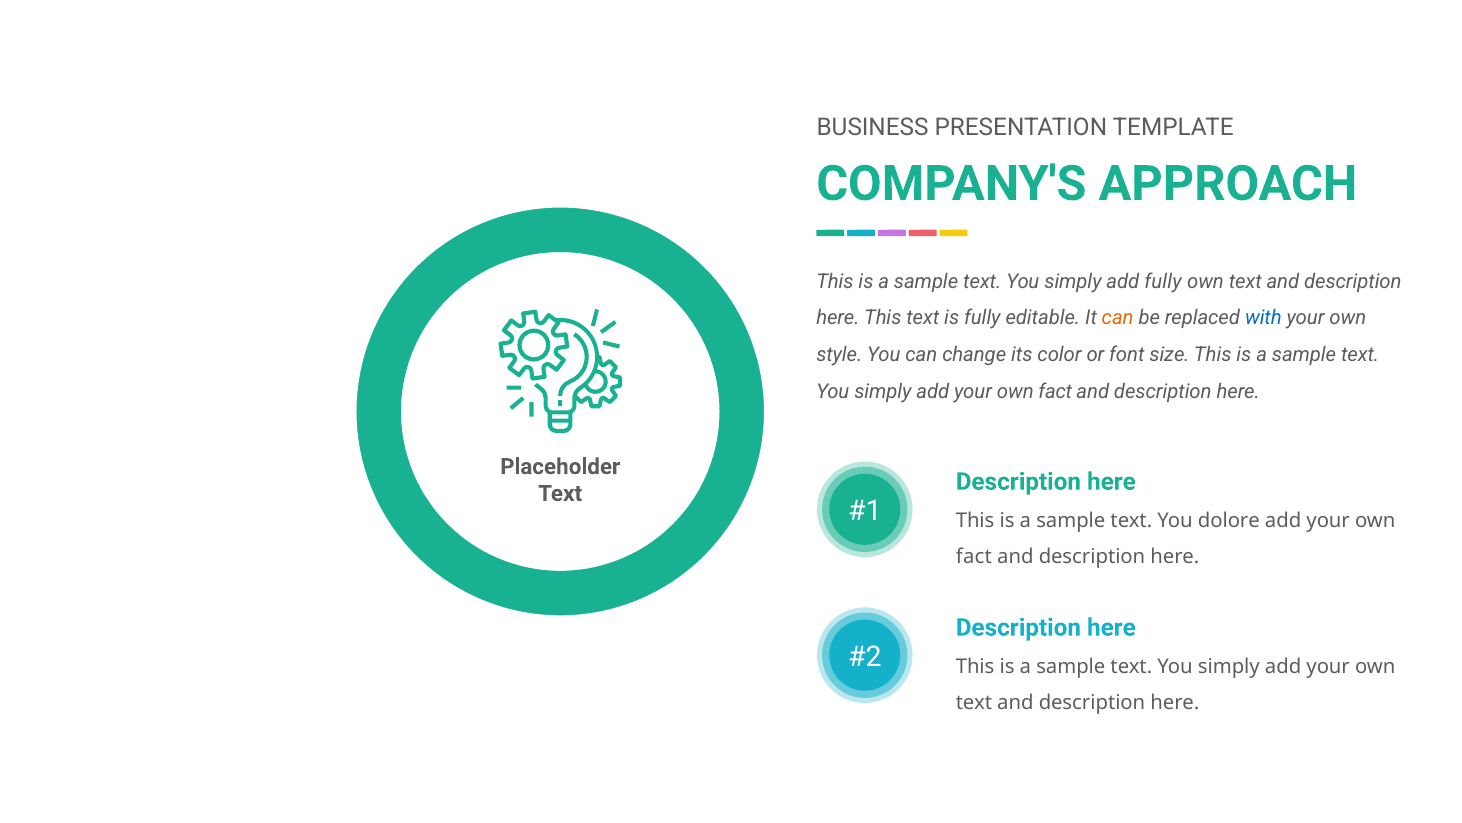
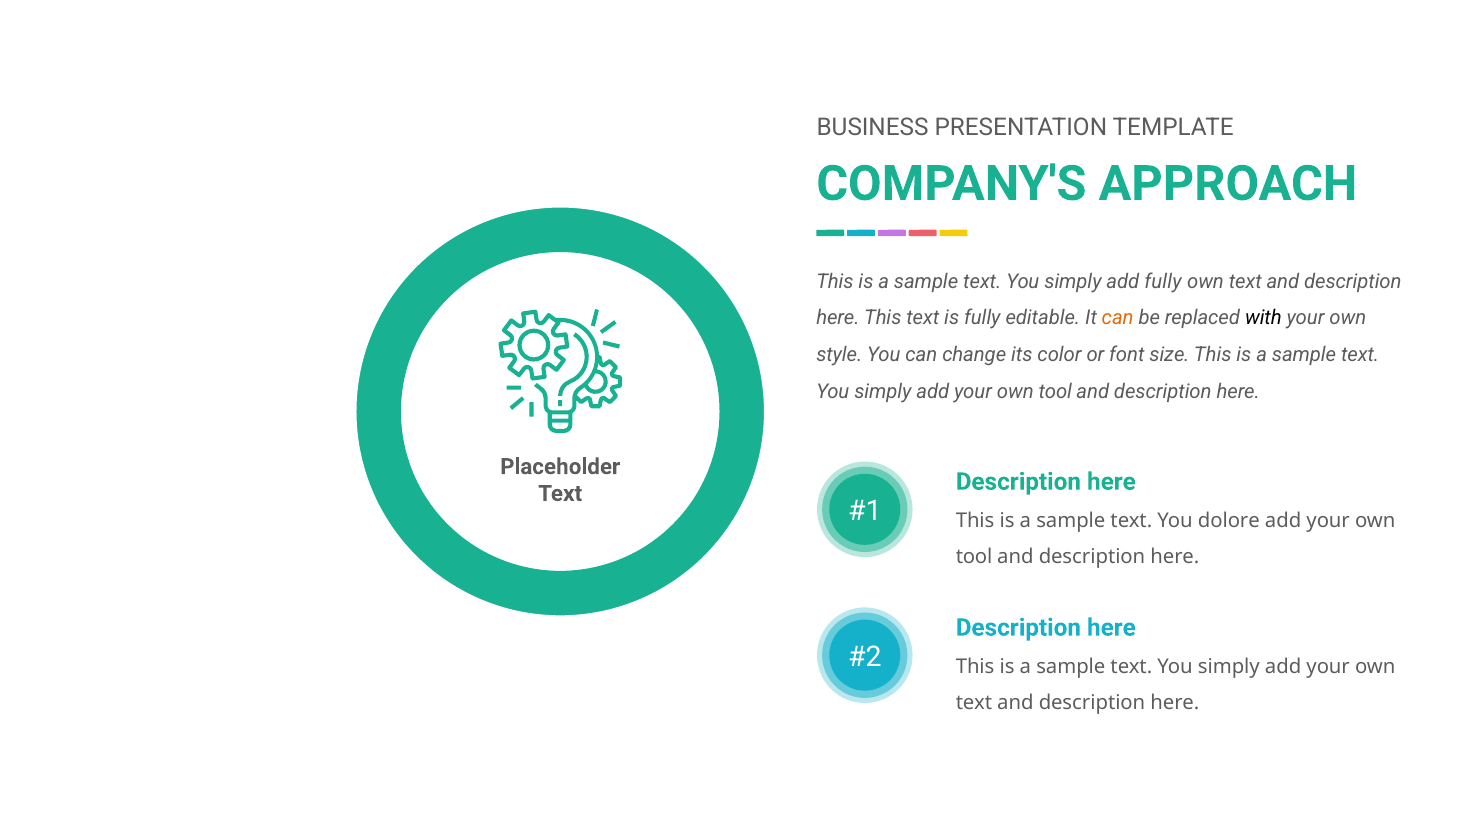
with colour: blue -> black (1263, 318)
fact: fact -> tool (1055, 391)
fact: fact -> tool (974, 557)
